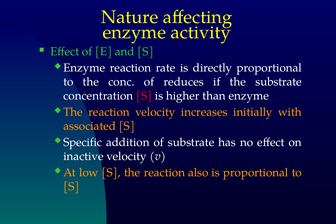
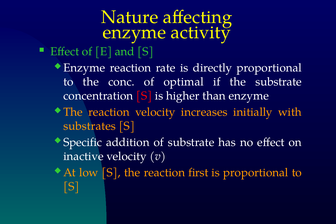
reduces: reduces -> optimal (184, 82)
associated: associated -> substrates (90, 126)
also: also -> first (198, 172)
